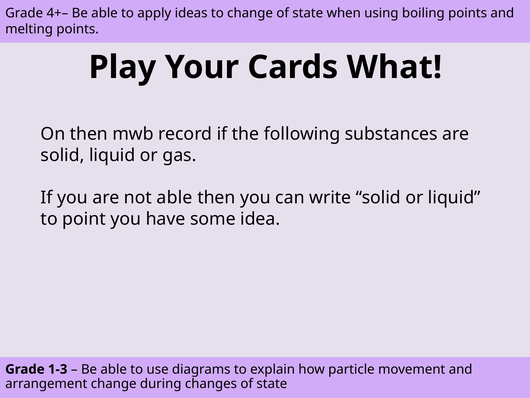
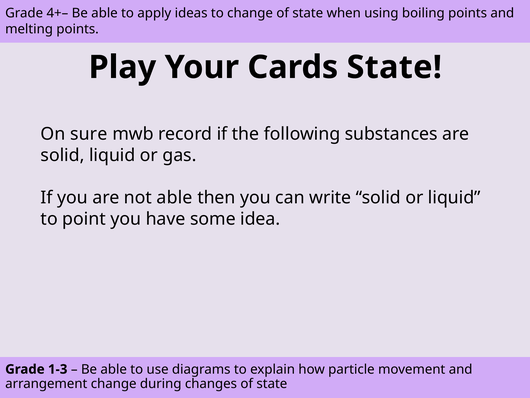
Cards What: What -> State (394, 67)
On then: then -> sure (89, 134)
